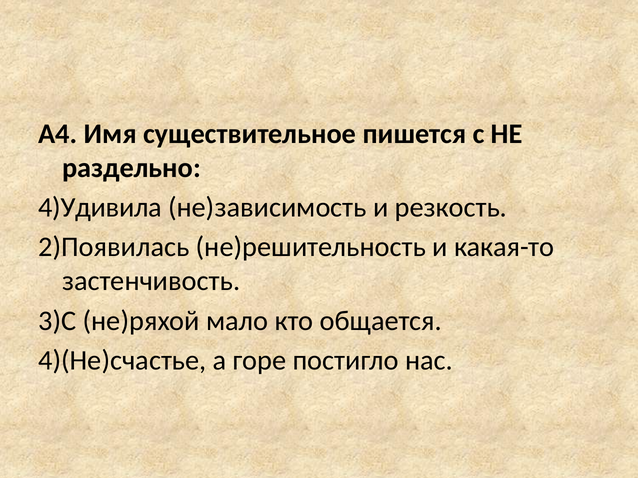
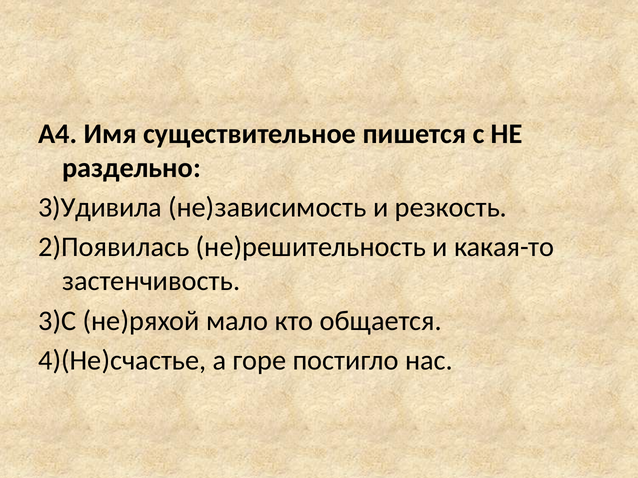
4)Удивила: 4)Удивила -> 3)Удивила (100, 208)
